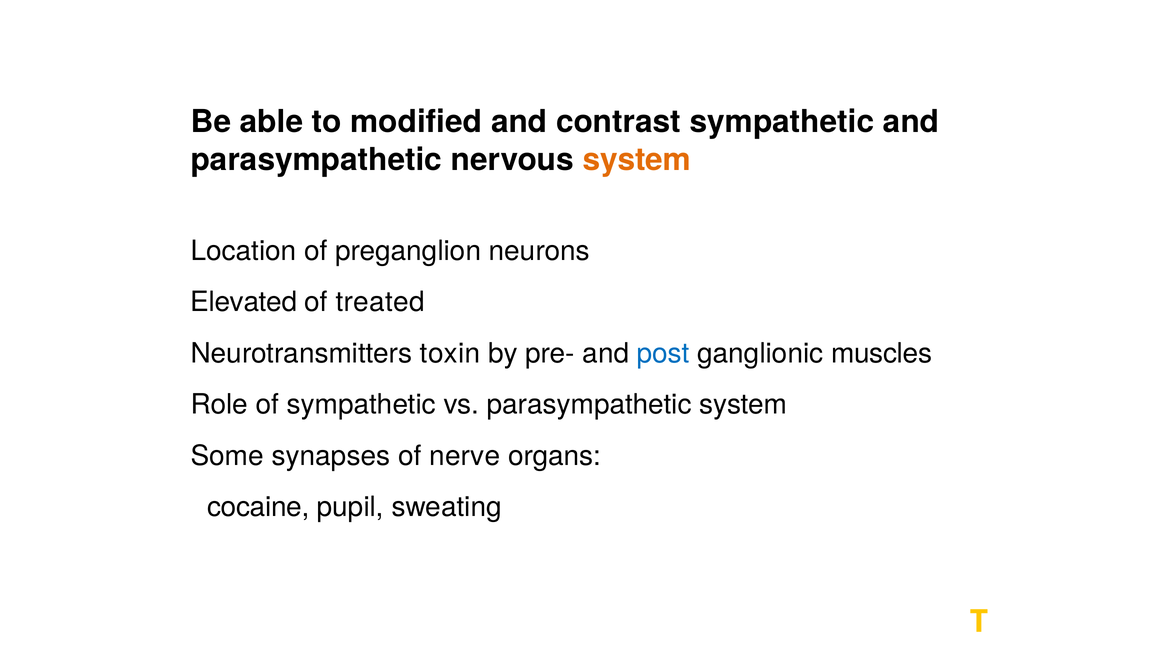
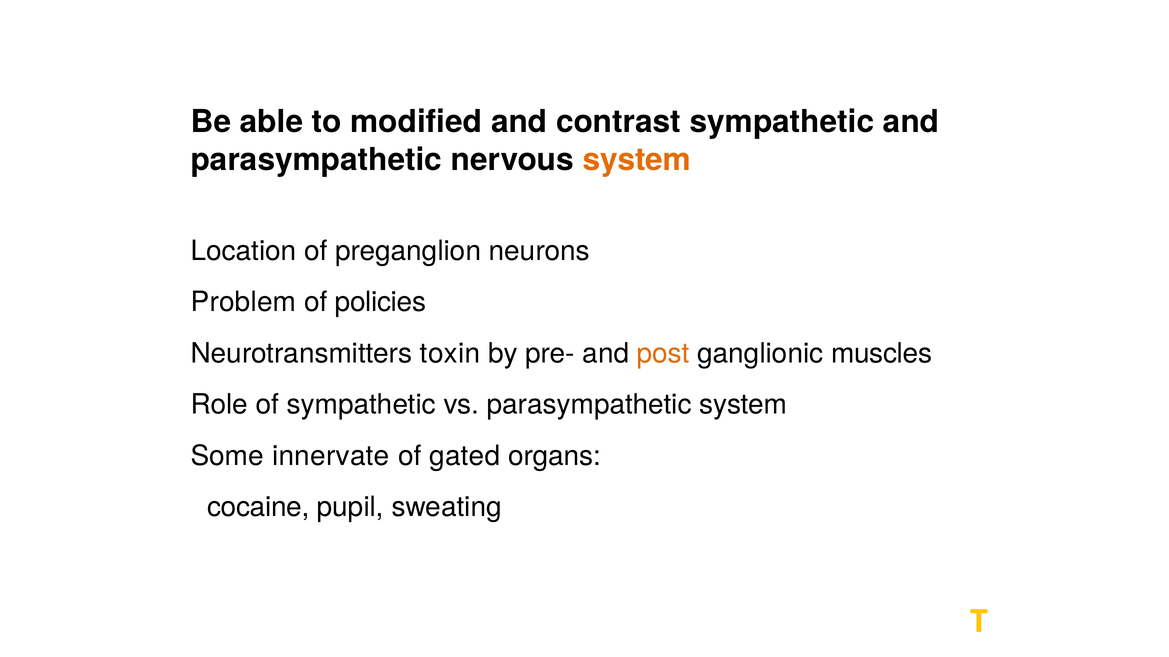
Elevated: Elevated -> Problem (243, 303)
treated: treated -> policies (381, 303)
post colour: blue -> orange (663, 354)
synapses: synapses -> innervate (331, 456)
nerve: nerve -> gated (465, 456)
